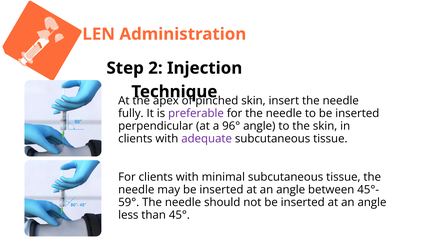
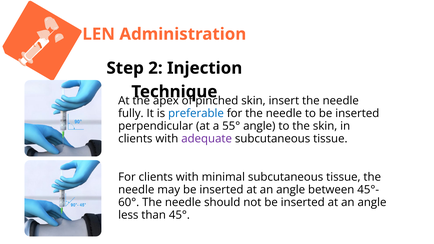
preferable colour: purple -> blue (196, 113)
96°: 96° -> 55° (231, 126)
59°: 59° -> 60° (129, 202)
